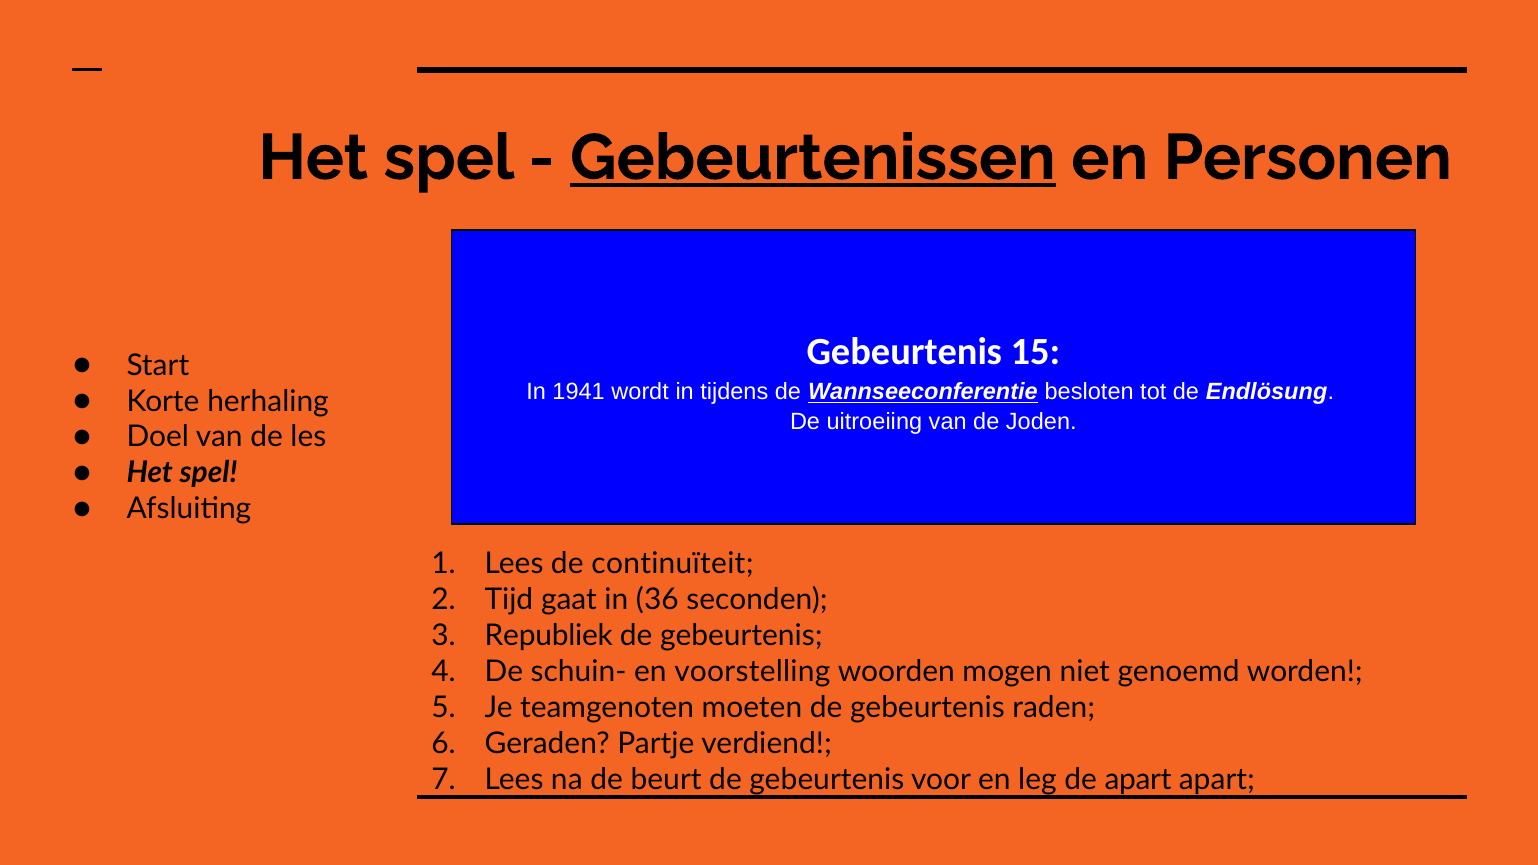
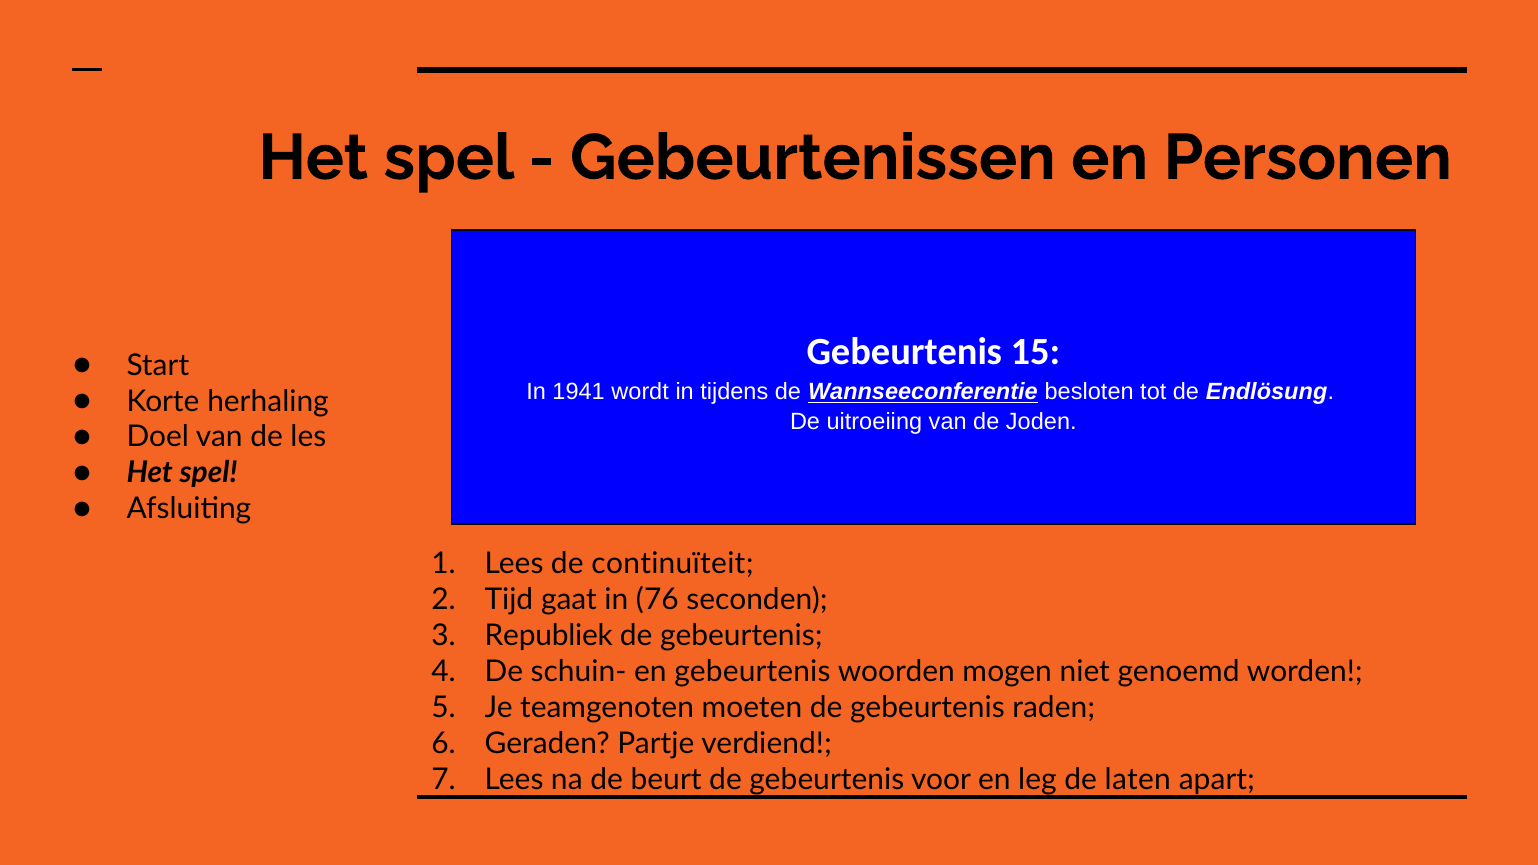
Gebeurtenissen underline: present -> none (813, 158)
36: 36 -> 76 (657, 600)
en voorstelling: voorstelling -> gebeurtenis (752, 672)
de apart: apart -> laten (1138, 779)
